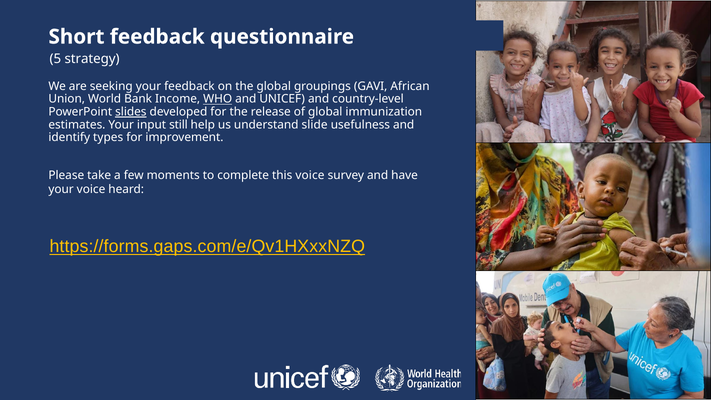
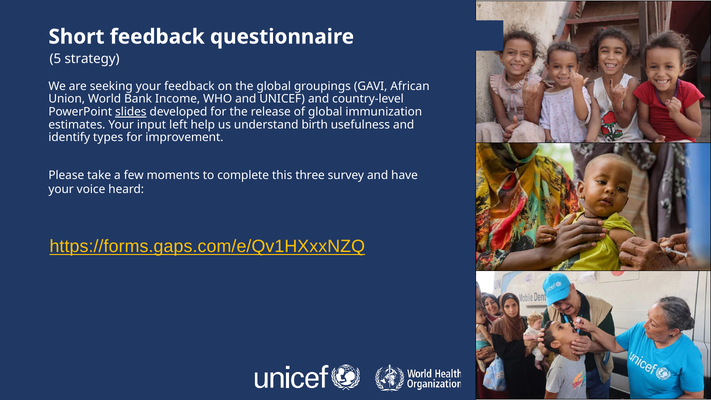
WHO underline: present -> none (218, 99)
still: still -> left (178, 125)
slide: slide -> birth (315, 125)
this voice: voice -> three (310, 175)
